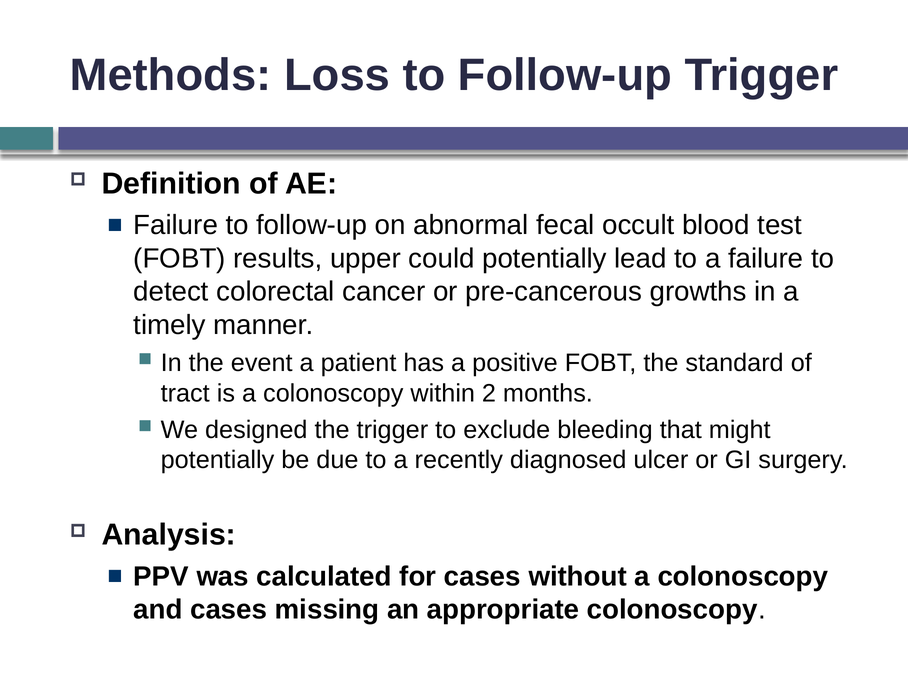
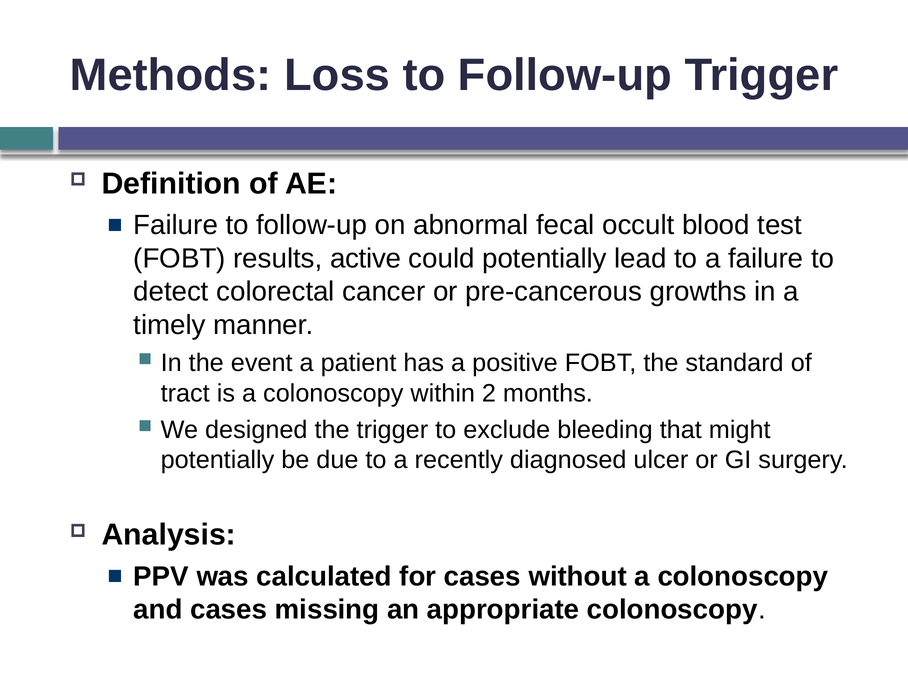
upper: upper -> active (366, 259)
